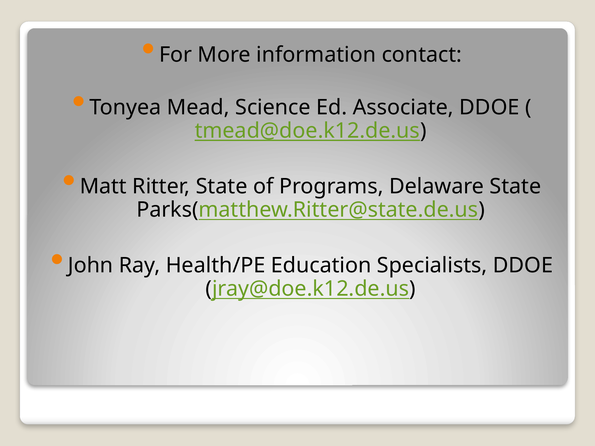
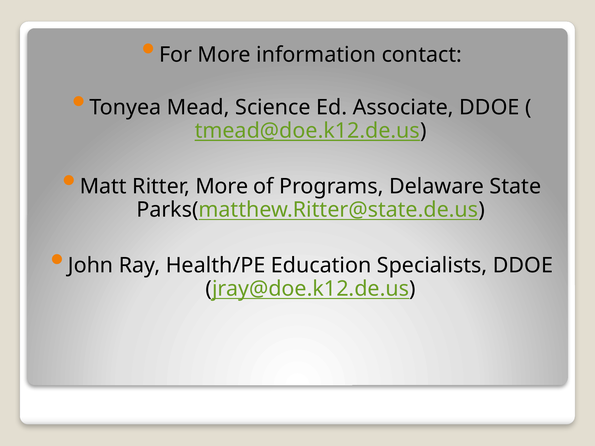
Ritter State: State -> More (222, 187)
